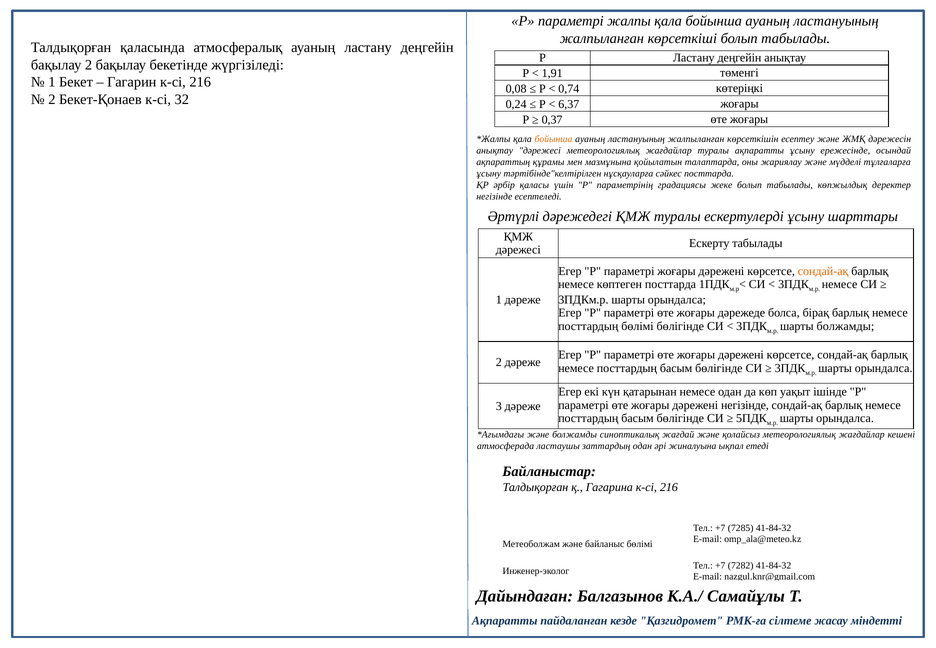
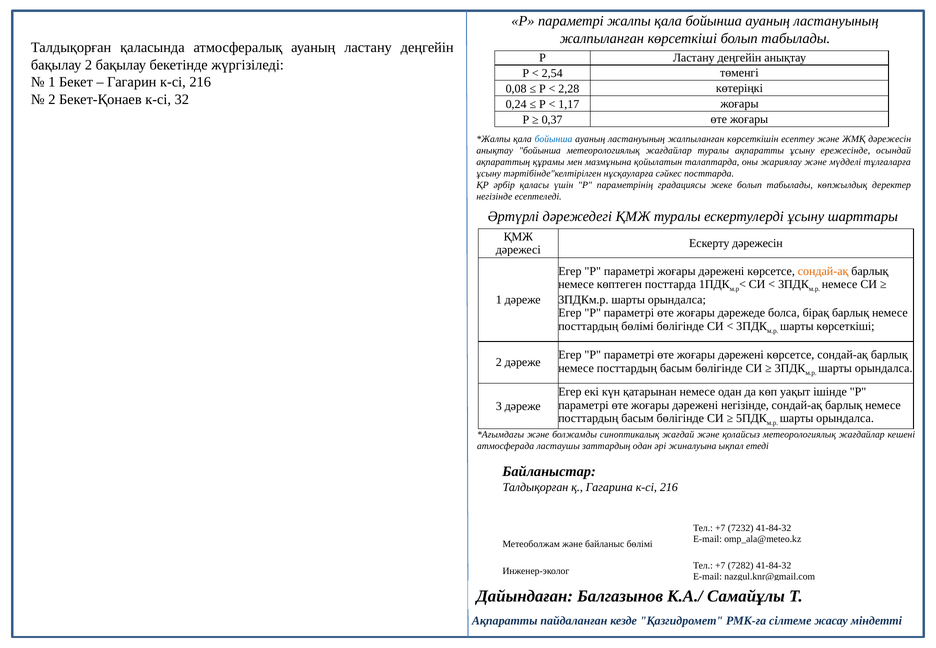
1,91: 1,91 -> 2,54 (552, 73)
0,74: 0,74 -> 2,28 (569, 89)
6,37: 6,37 -> 1,17 (569, 104)
бойынша colour: orange -> blue (554, 139)
анықтау дәрежесі: дәрежесі -> бойынша (540, 150)
Ескерту табылады: табылады -> дәрежесін (757, 243)
шарты болжамды: болжамды -> көрсеткіші (846, 326)
7285: 7285 -> 7232 (741, 528)
